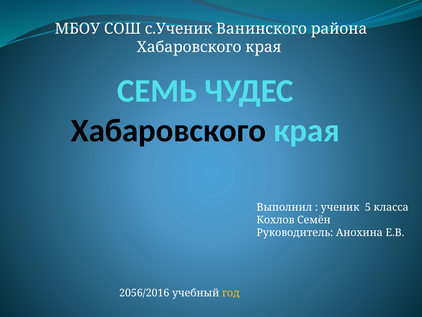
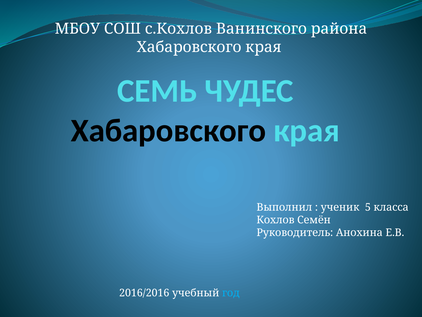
с.Ученик: с.Ученик -> с.Кохлов (178, 29)
2056/2016: 2056/2016 -> 2016/2016 (144, 293)
год colour: yellow -> light blue (231, 293)
